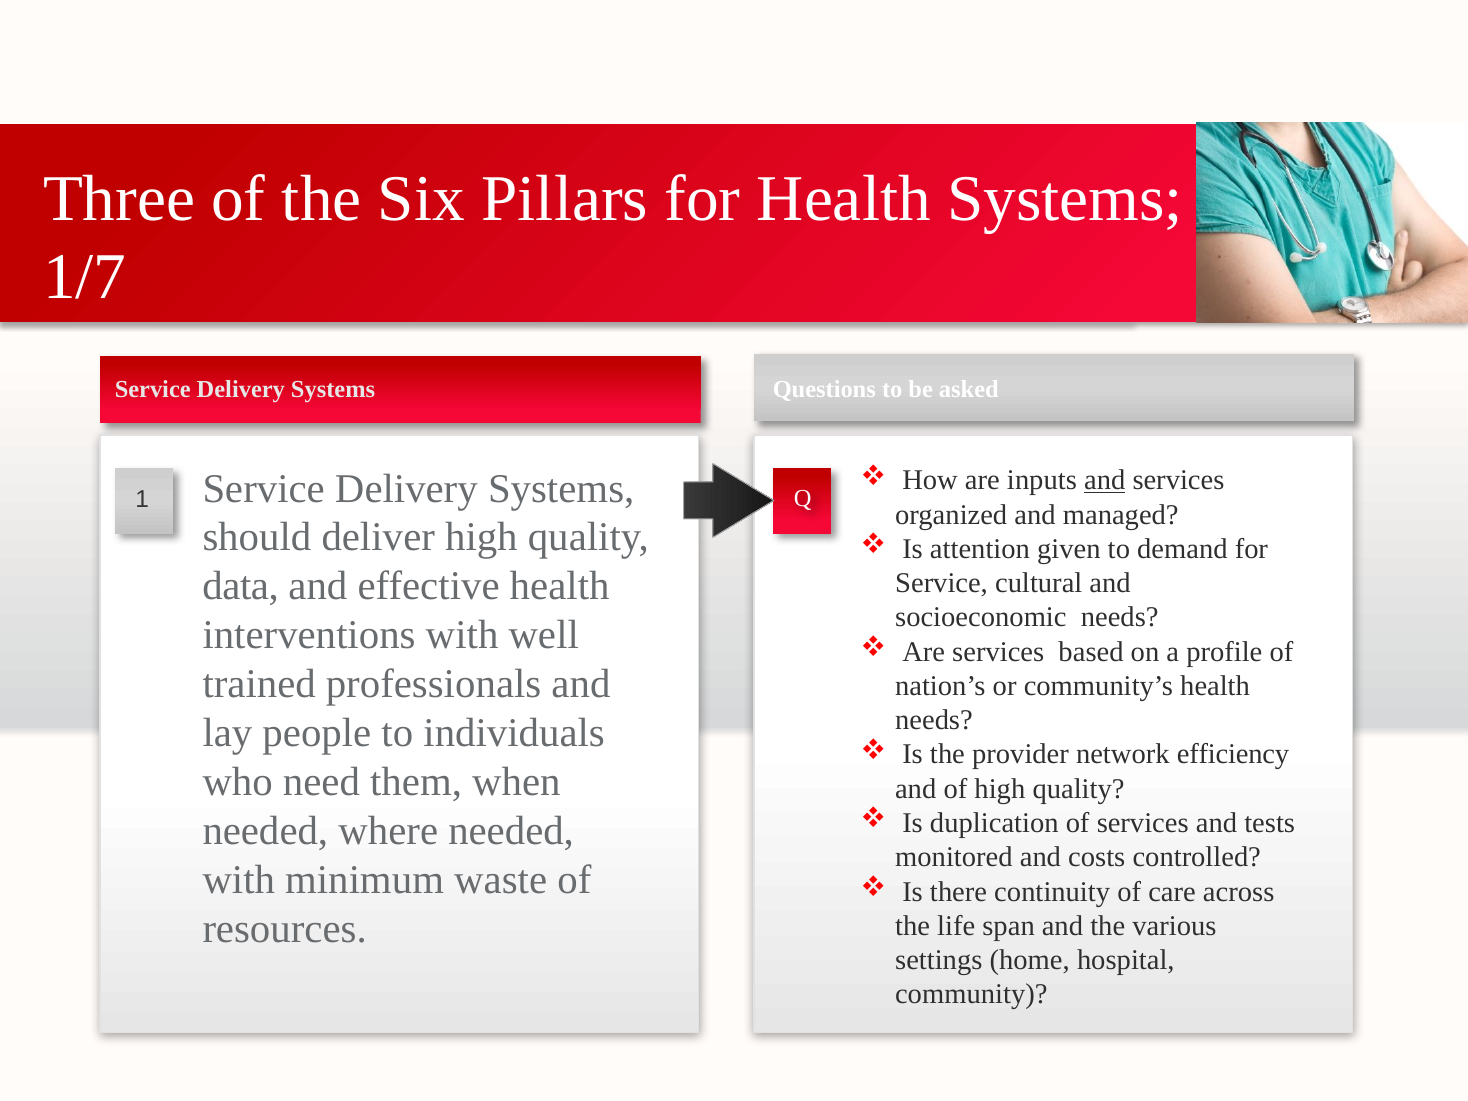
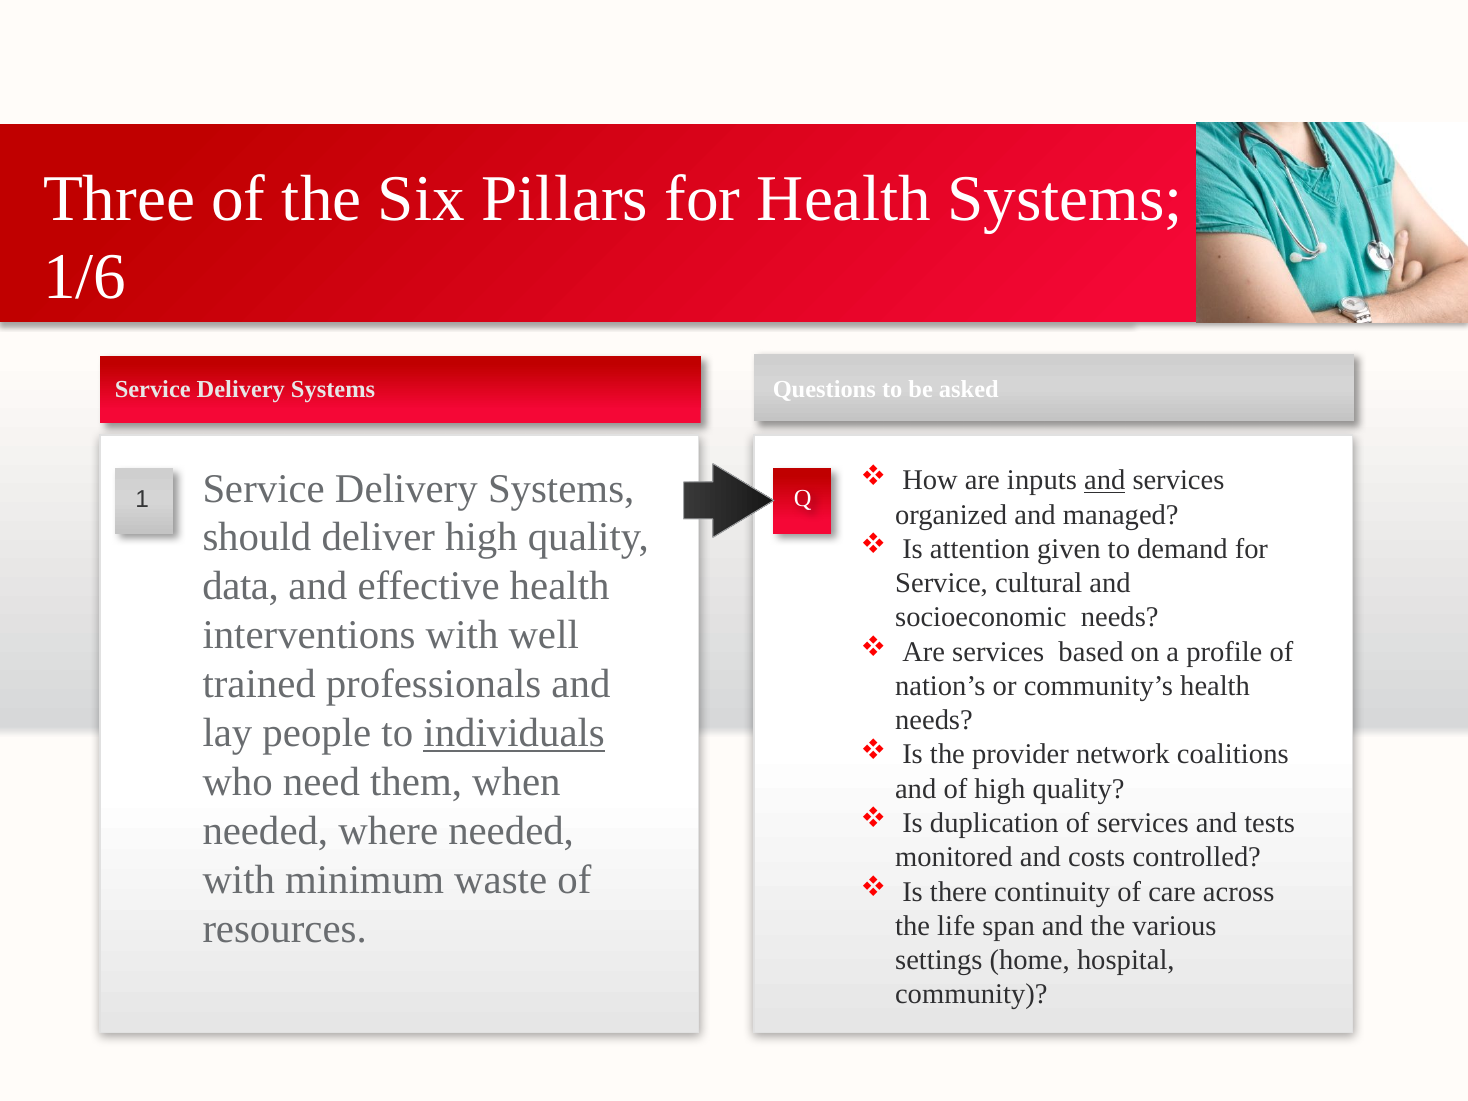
1/7: 1/7 -> 1/6 (85, 277)
individuals underline: none -> present (514, 733)
efficiency: efficiency -> coalitions (1233, 755)
